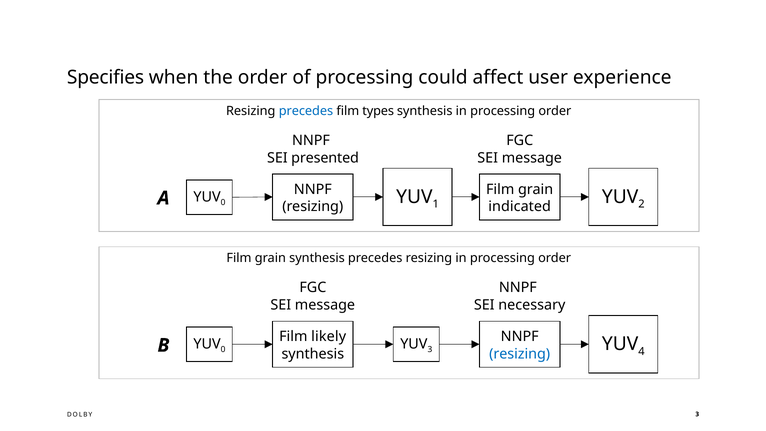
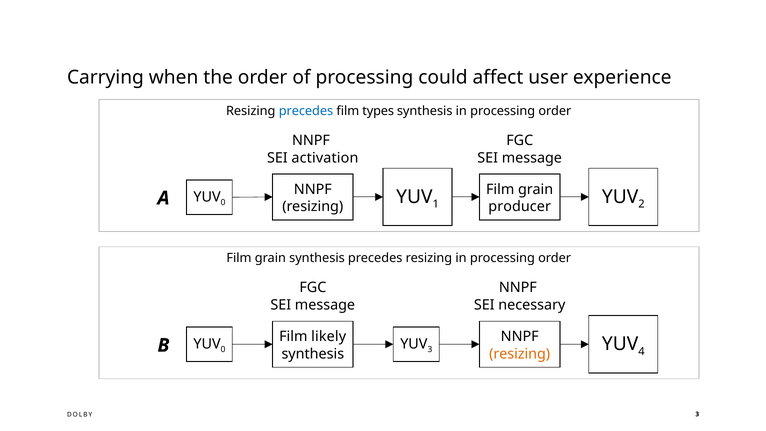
Specifies: Specifies -> Carrying (105, 77)
presented: presented -> activation (325, 158)
indicated: indicated -> producer (520, 206)
resizing colour: blue -> orange (520, 354)
